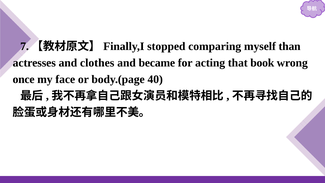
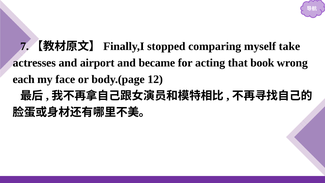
than: than -> take (289, 46)
clothes: clothes -> airport (97, 63)
once: once -> each (24, 79)
40: 40 -> 12 (155, 79)
